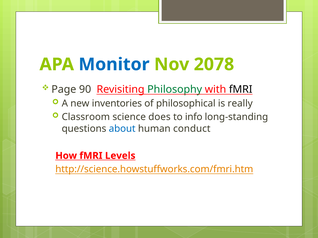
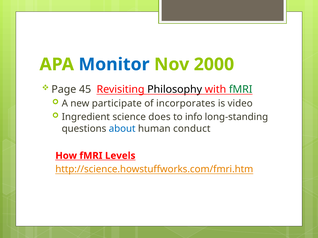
2078: 2078 -> 2000 (214, 65)
90: 90 -> 45 (85, 90)
Philosophy colour: green -> black (175, 90)
fMRI colour: black -> green (241, 90)
inventories: inventories -> participate (117, 104)
philosophical: philosophical -> incorporates (186, 104)
really: really -> video (240, 104)
Classroom: Classroom -> Ingredient (86, 117)
